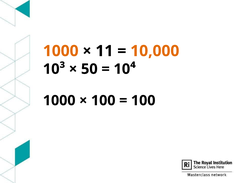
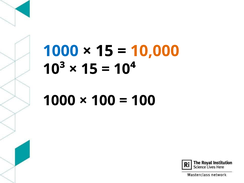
1000 colour: orange -> blue (61, 51)
11: 11 -> 15 (104, 51)
50: 50 -> 15 (89, 69)
